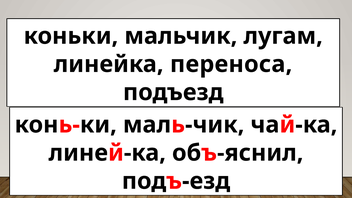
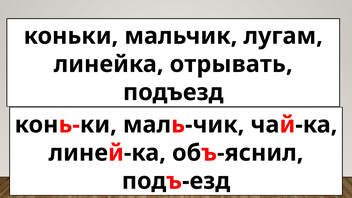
переноса: переноса -> отрывать (231, 64)
